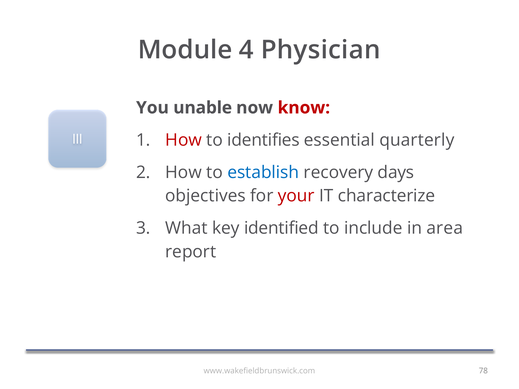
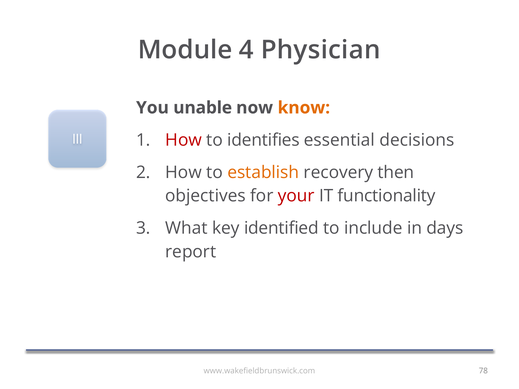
know colour: red -> orange (304, 108)
quarterly: quarterly -> decisions (417, 140)
establish colour: blue -> orange (263, 172)
days: days -> then (396, 172)
characterize: characterize -> functionality (387, 196)
area: area -> days (445, 228)
